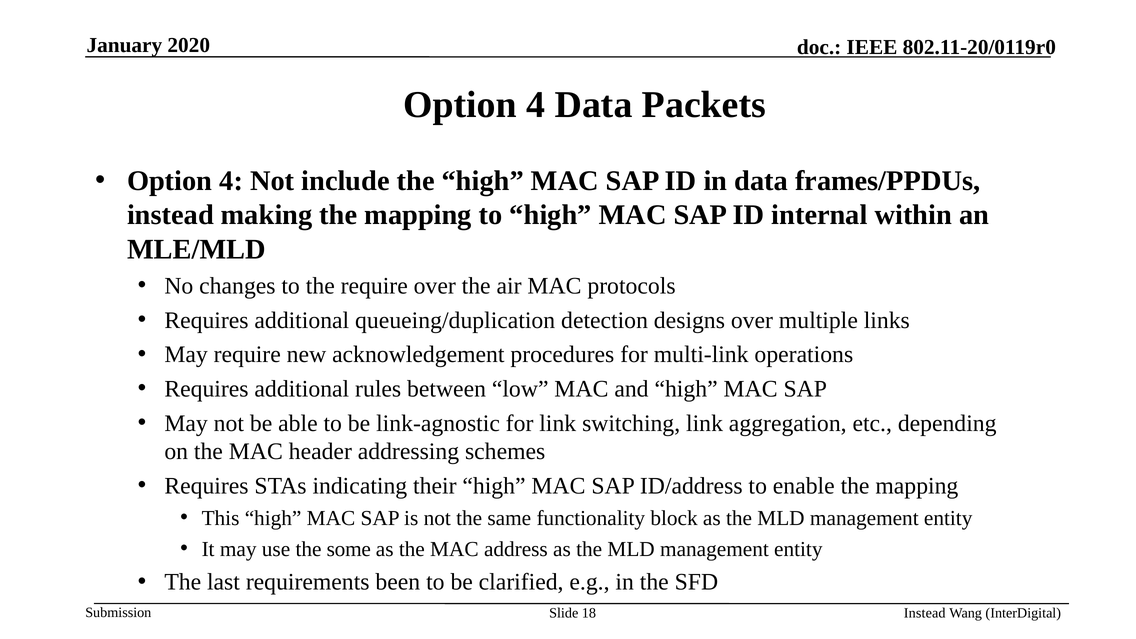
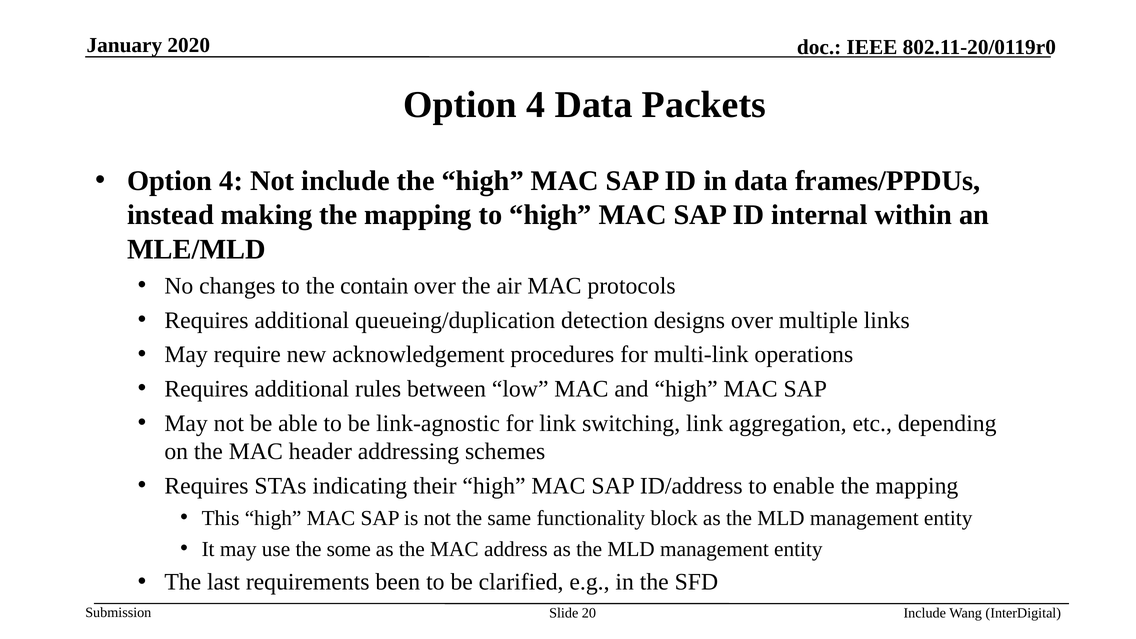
the require: require -> contain (374, 286)
18: 18 -> 20 (589, 613)
Instead: Instead -> Include (925, 613)
